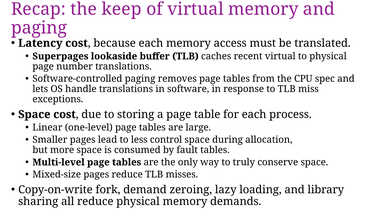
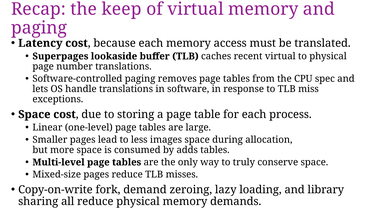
control: control -> images (166, 140)
fault: fault -> adds (187, 150)
